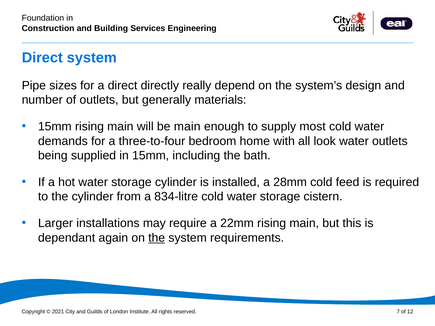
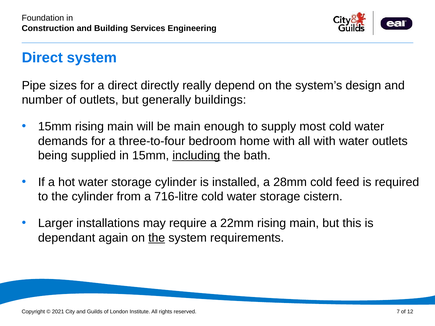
materials: materials -> buildings (220, 100)
all look: look -> with (325, 141)
including underline: none -> present (196, 156)
834-litre: 834-litre -> 716-litre (176, 197)
